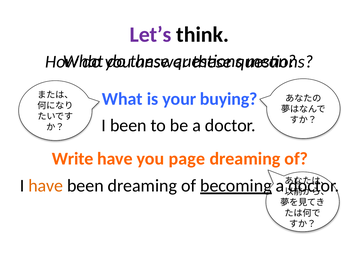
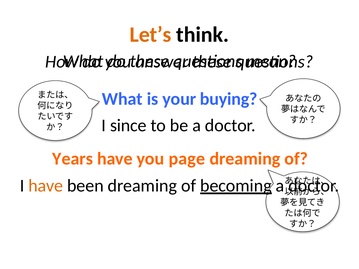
Let’s colour: purple -> orange (151, 35)
I been: been -> since (128, 126)
Write: Write -> Years (73, 159)
